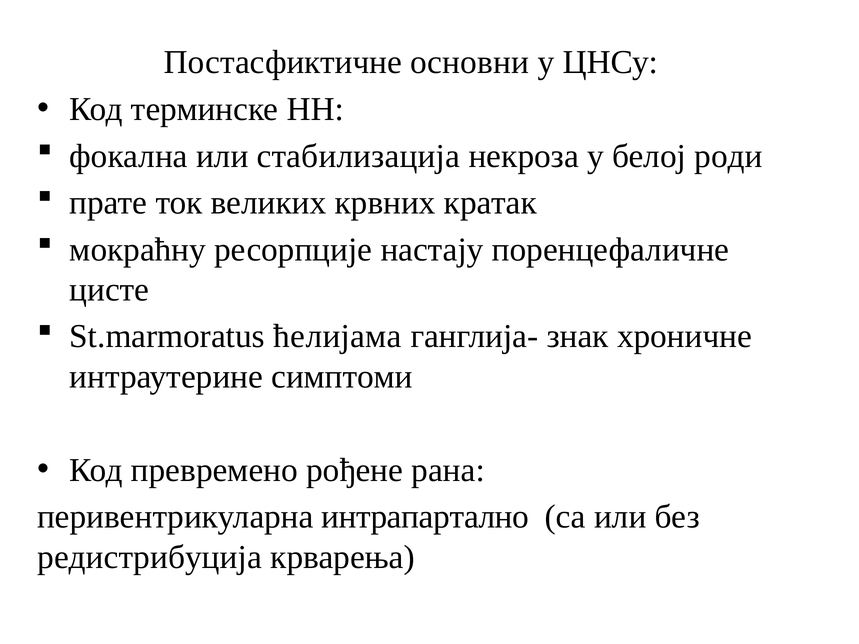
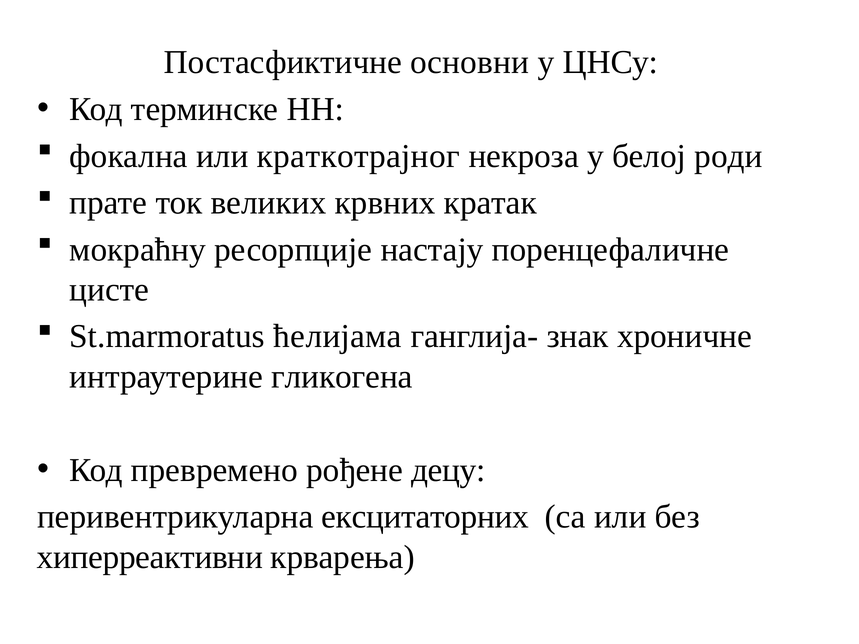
стабилизација: стабилизација -> краткотрајног (358, 156)
симптоми: симптоми -> гликогена (342, 377)
рана: рана -> децу (448, 470)
интрапартално: интрапартално -> ексцитаторних (425, 517)
редистрибуција: редистрибуција -> хиперреактивни (150, 557)
